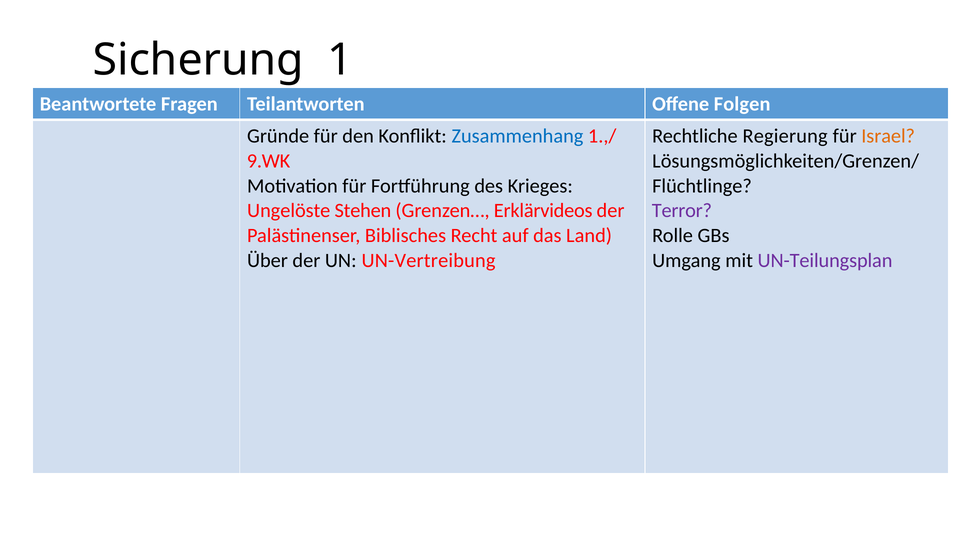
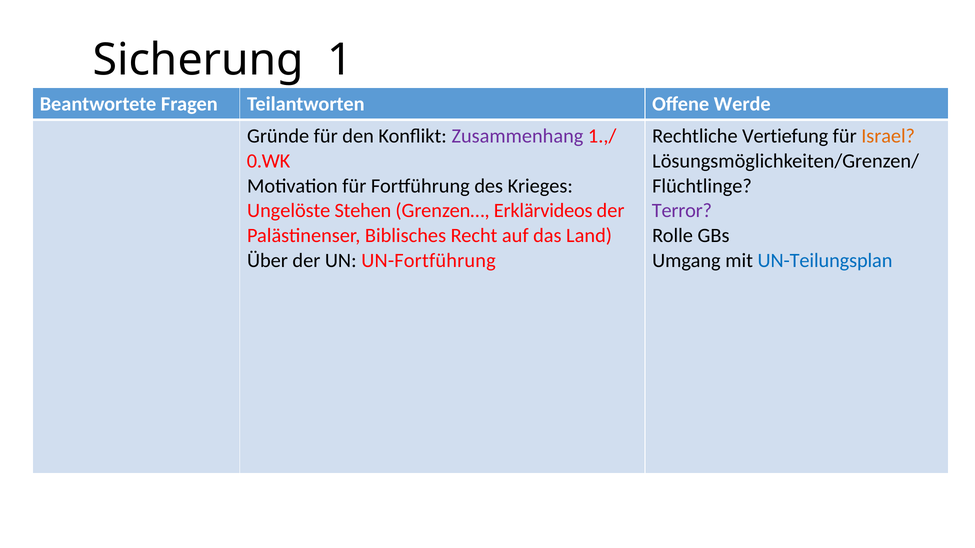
Folgen: Folgen -> Werde (742, 104)
Zusammenhang colour: blue -> purple (517, 136)
Regierung: Regierung -> Vertiefung (785, 136)
9.WK: 9.WK -> 0.WK (269, 161)
UN-Vertreibung: UN-Vertreibung -> UN-Fortführung (429, 261)
UN-Teilungsplan colour: purple -> blue (825, 261)
